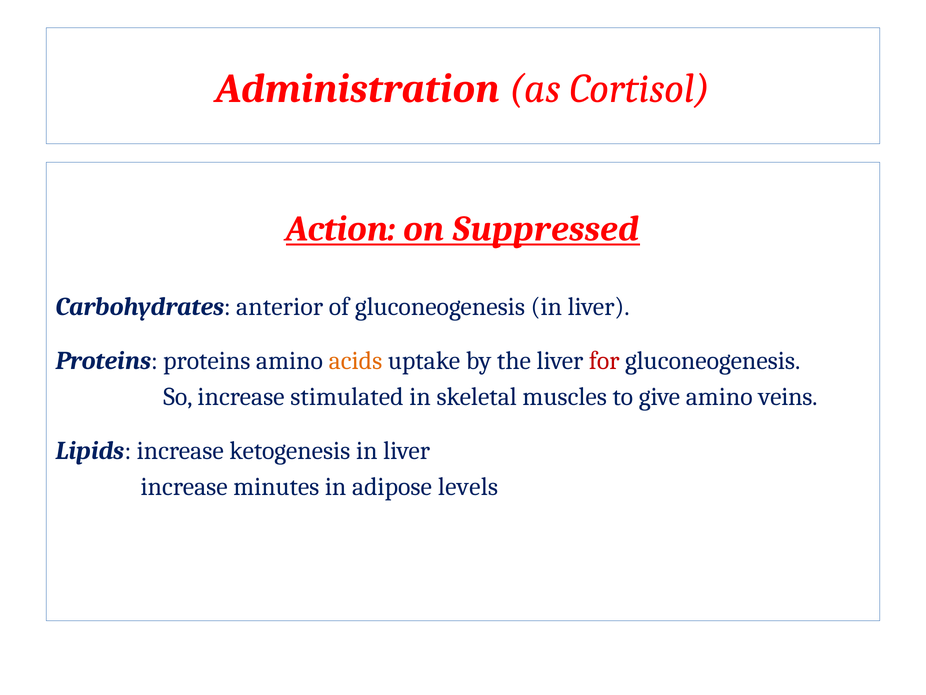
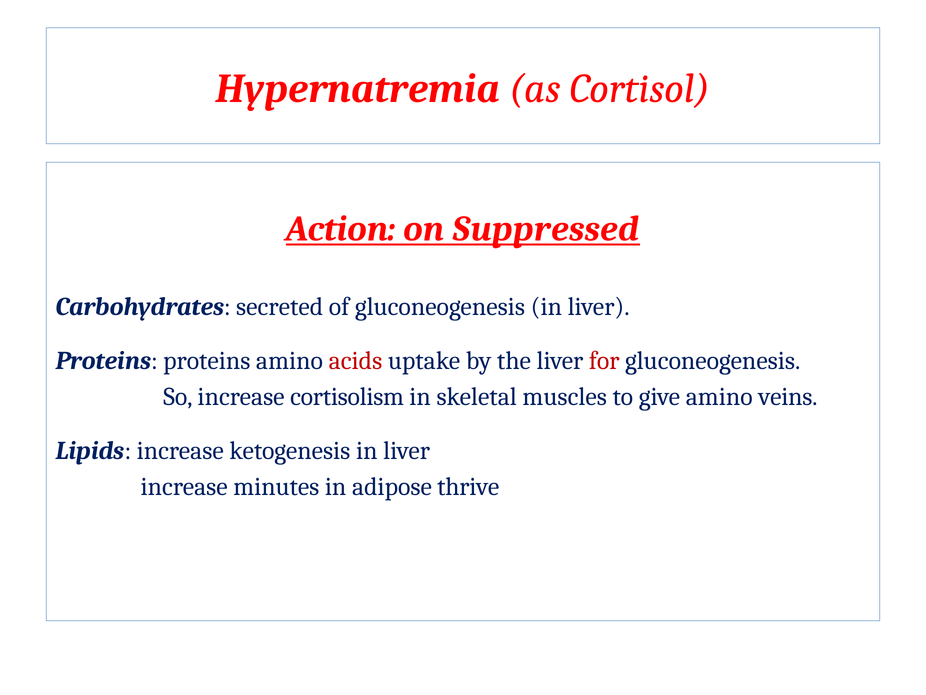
Administration: Administration -> Hypernatremia (358, 89)
anterior: anterior -> secreted (280, 306)
acids colour: orange -> red (355, 360)
stimulated: stimulated -> cortisolism (347, 396)
levels: levels -> thrive (468, 487)
